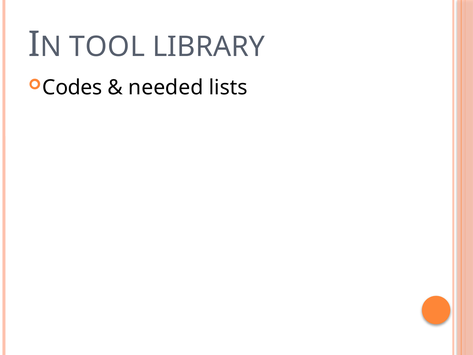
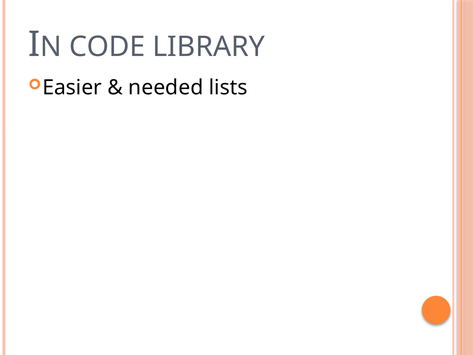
TOOL: TOOL -> CODE (107, 47)
Codes: Codes -> Easier (72, 87)
